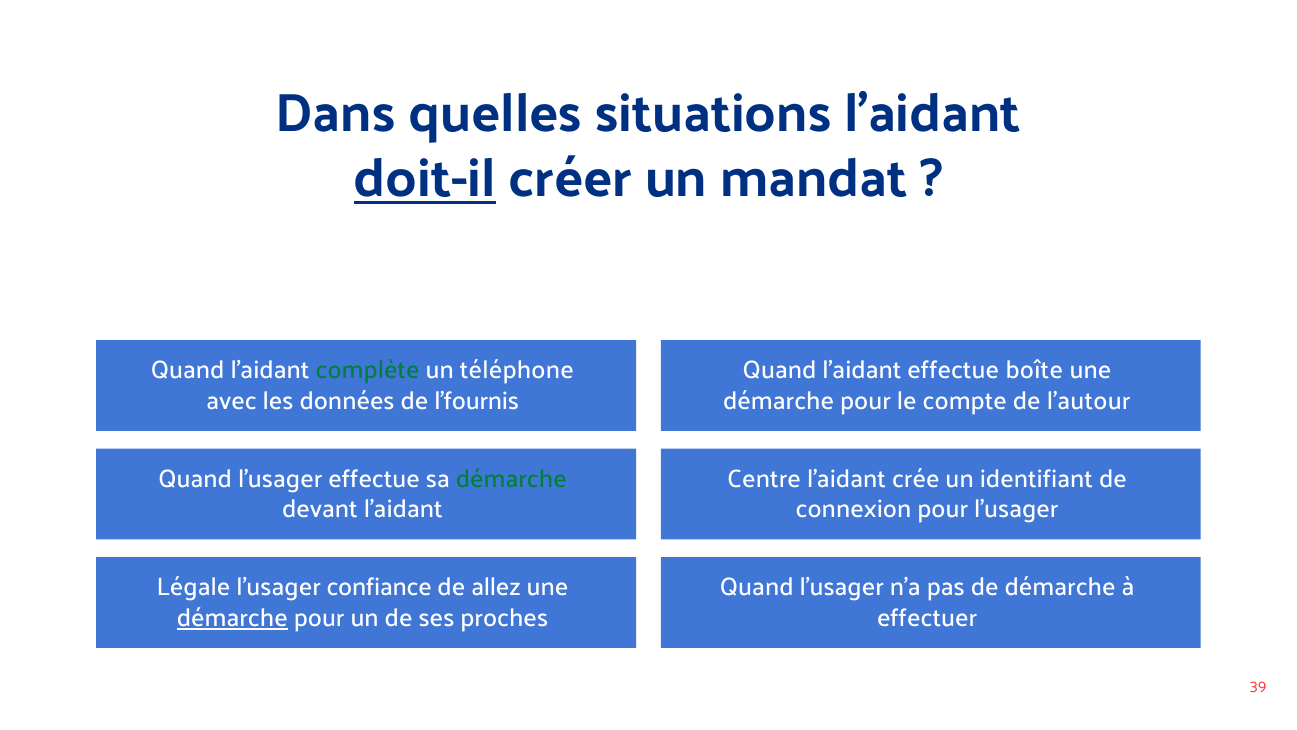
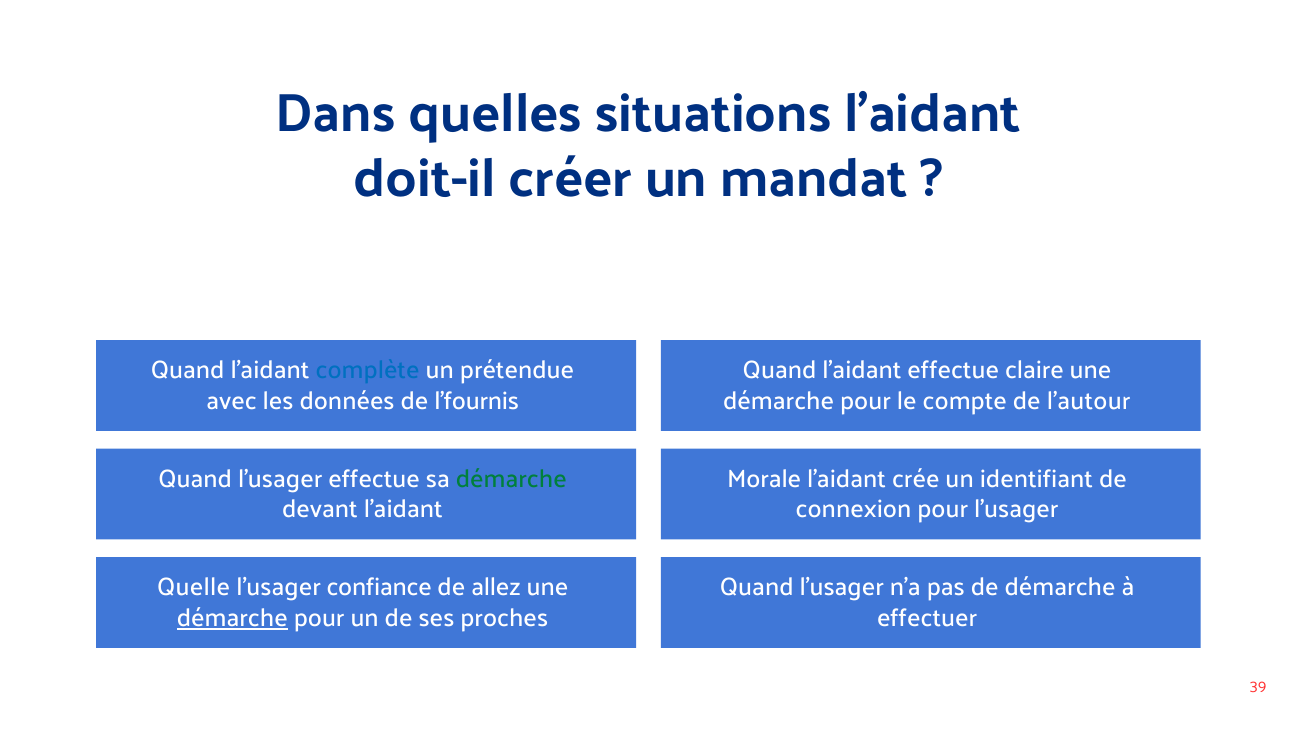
doit-il underline: present -> none (425, 179)
complète colour: green -> blue (368, 370)
téléphone: téléphone -> prétendue (517, 370)
boîte: boîte -> claire (1034, 370)
Centre: Centre -> Morale (764, 479)
Légale: Légale -> Quelle (193, 587)
